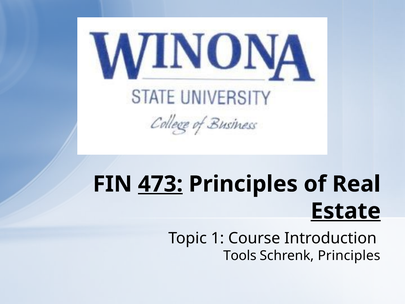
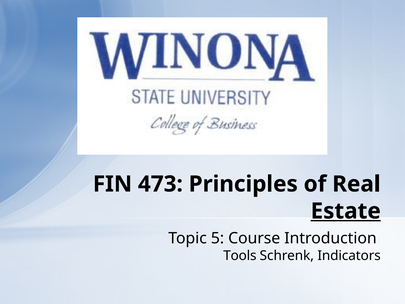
473 underline: present -> none (160, 184)
Topic 1: 1 -> 5 (218, 238)
Schrenk Principles: Principles -> Indicators (349, 256)
